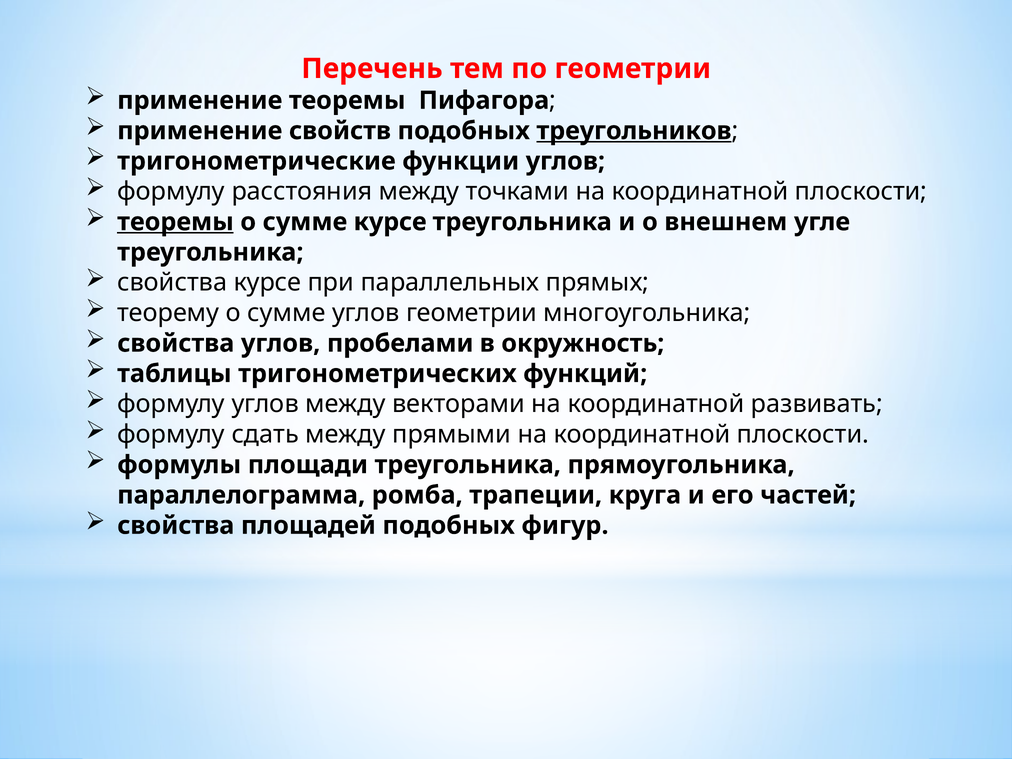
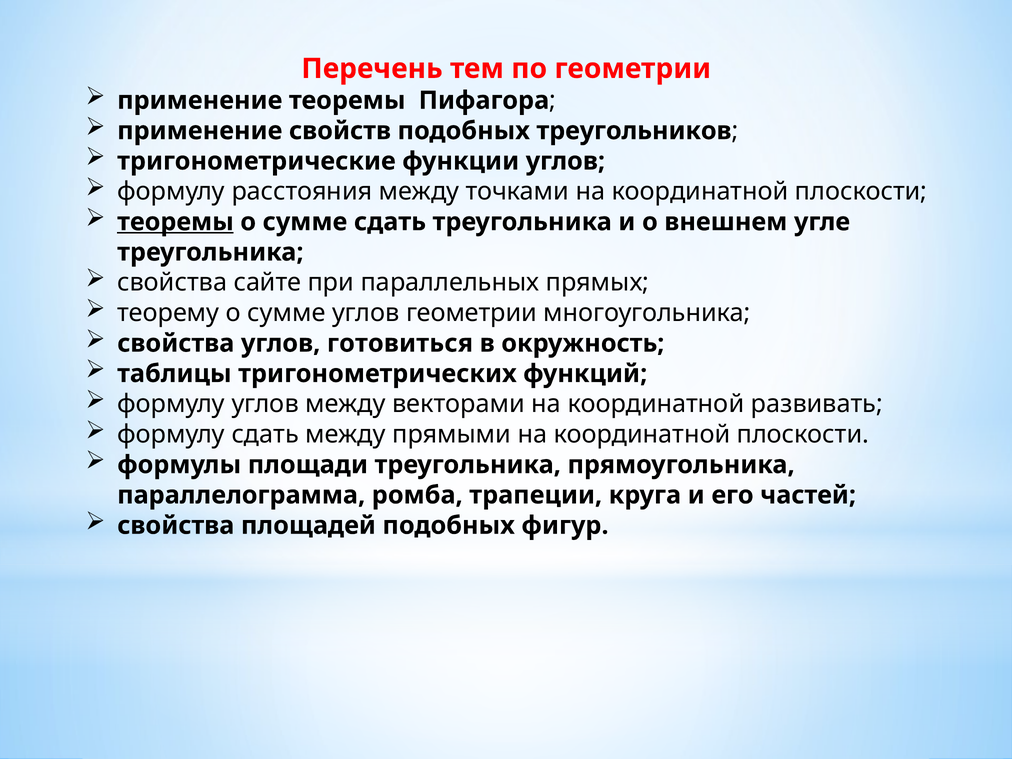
треугольников underline: present -> none (634, 131)
сумме курсе: курсе -> сдать (390, 222)
свойства курсе: курсе -> сайте (267, 283)
пробелами: пробелами -> готовиться (400, 343)
